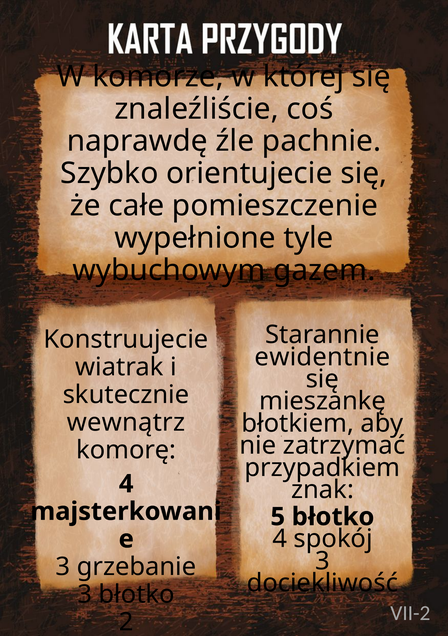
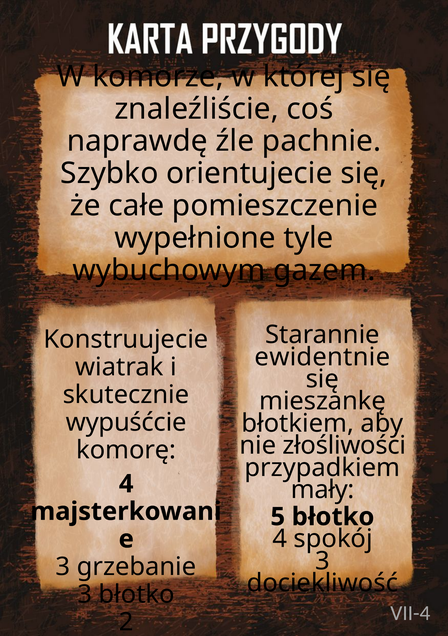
wewnątrz: wewnątrz -> wypuśćcie (126, 423)
zatrzymać: zatrzymać -> złośliwości (344, 446)
znak: znak -> mały (323, 490)
VII-2: VII-2 -> VII-4 (410, 613)
